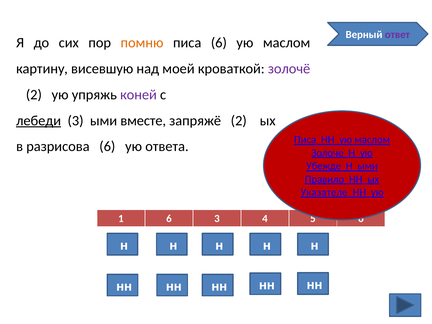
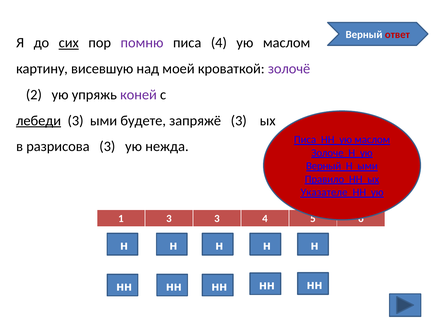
ответ colour: purple -> red (397, 35)
сих underline: none -> present (69, 43)
помню colour: orange -> purple (142, 43)
писа 6: 6 -> 4 (219, 43)
вместе: вместе -> будете (143, 121)
запряжё 2: 2 -> 3 (239, 121)
разрисова 6: 6 -> 3 (107, 147)
ответа: ответа -> нежда (167, 147)
Убежде: Убежде -> Верный (324, 166)
1 6: 6 -> 3 (169, 219)
